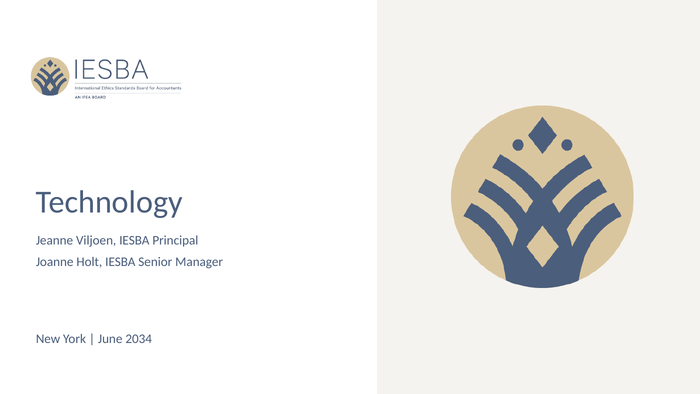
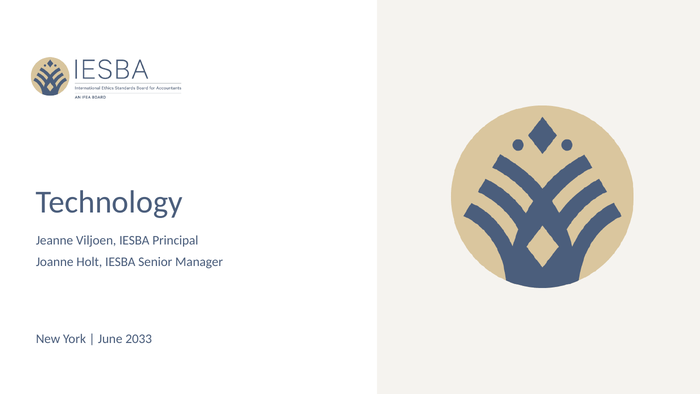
2034: 2034 -> 2033 (139, 339)
